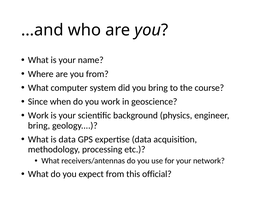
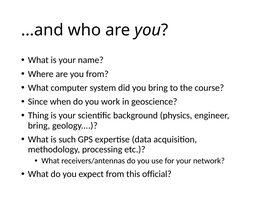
Work: Work -> Thing (38, 115)
is data: data -> such (67, 139)
